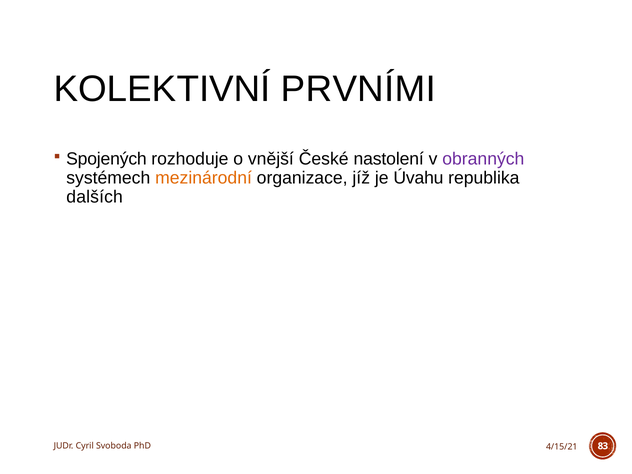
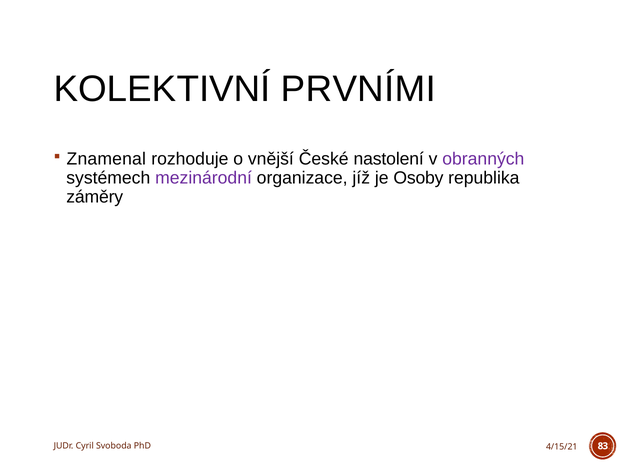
Spojených: Spojených -> Znamenal (106, 159)
mezinárodní colour: orange -> purple (204, 178)
Úvahu: Úvahu -> Osoby (418, 178)
dalších: dalších -> záměry (95, 197)
